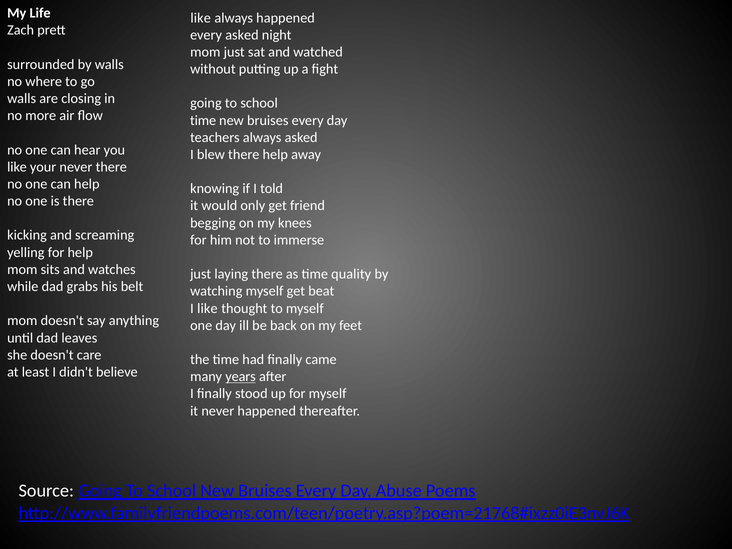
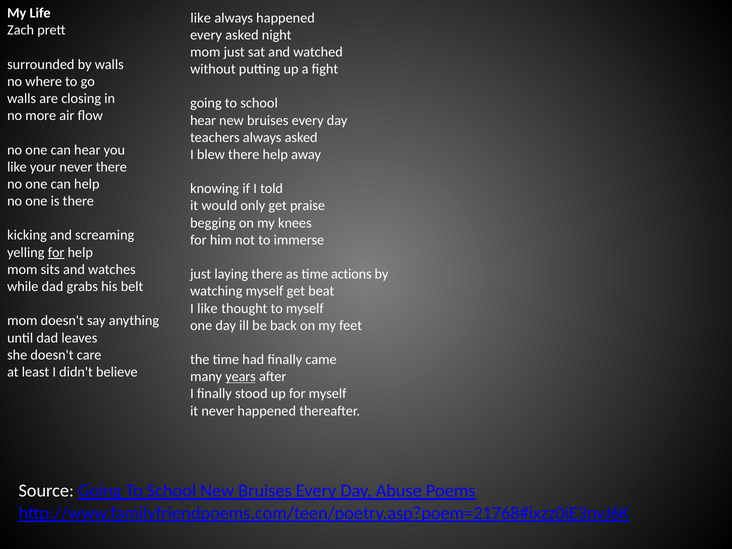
time: time -> hear (203, 120)
friend: friend -> praise (308, 206)
for underline: none -> present (56, 252)
quality: quality -> actions (351, 274)
